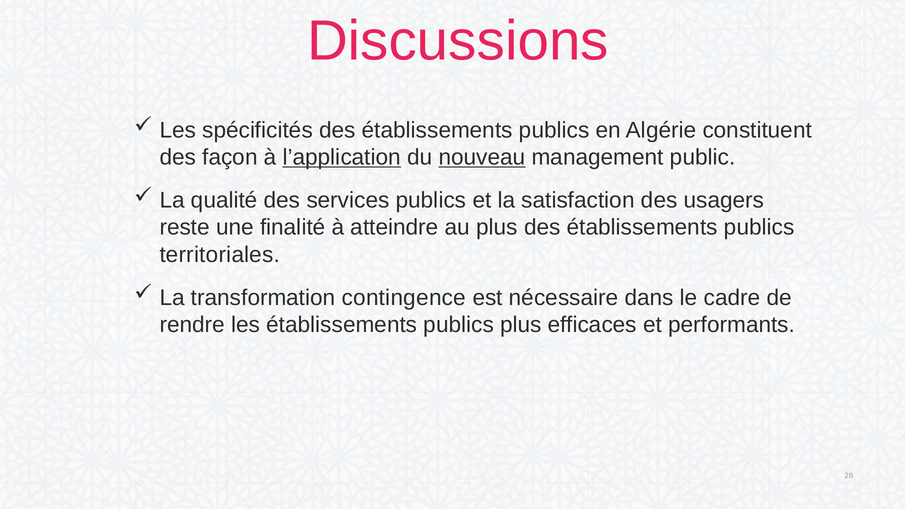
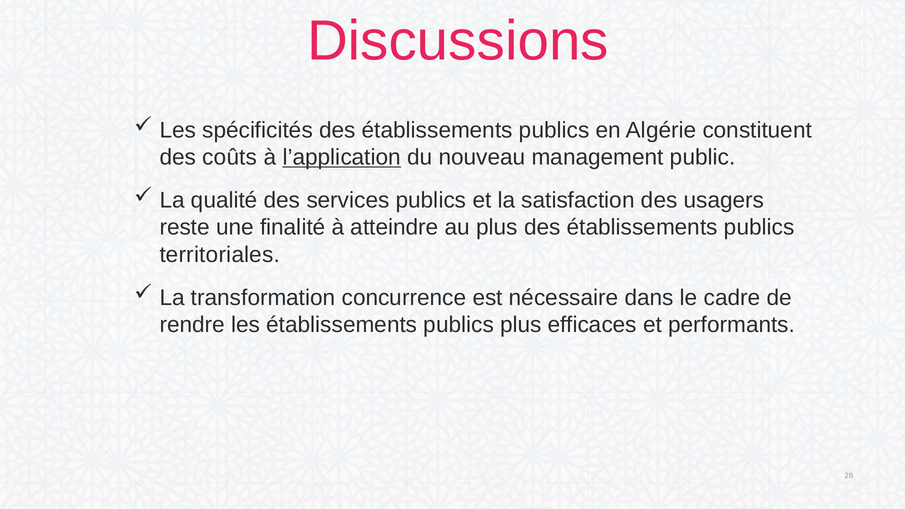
façon: façon -> coûts (230, 157)
nouveau underline: present -> none (482, 157)
contingence: contingence -> concurrence (404, 298)
